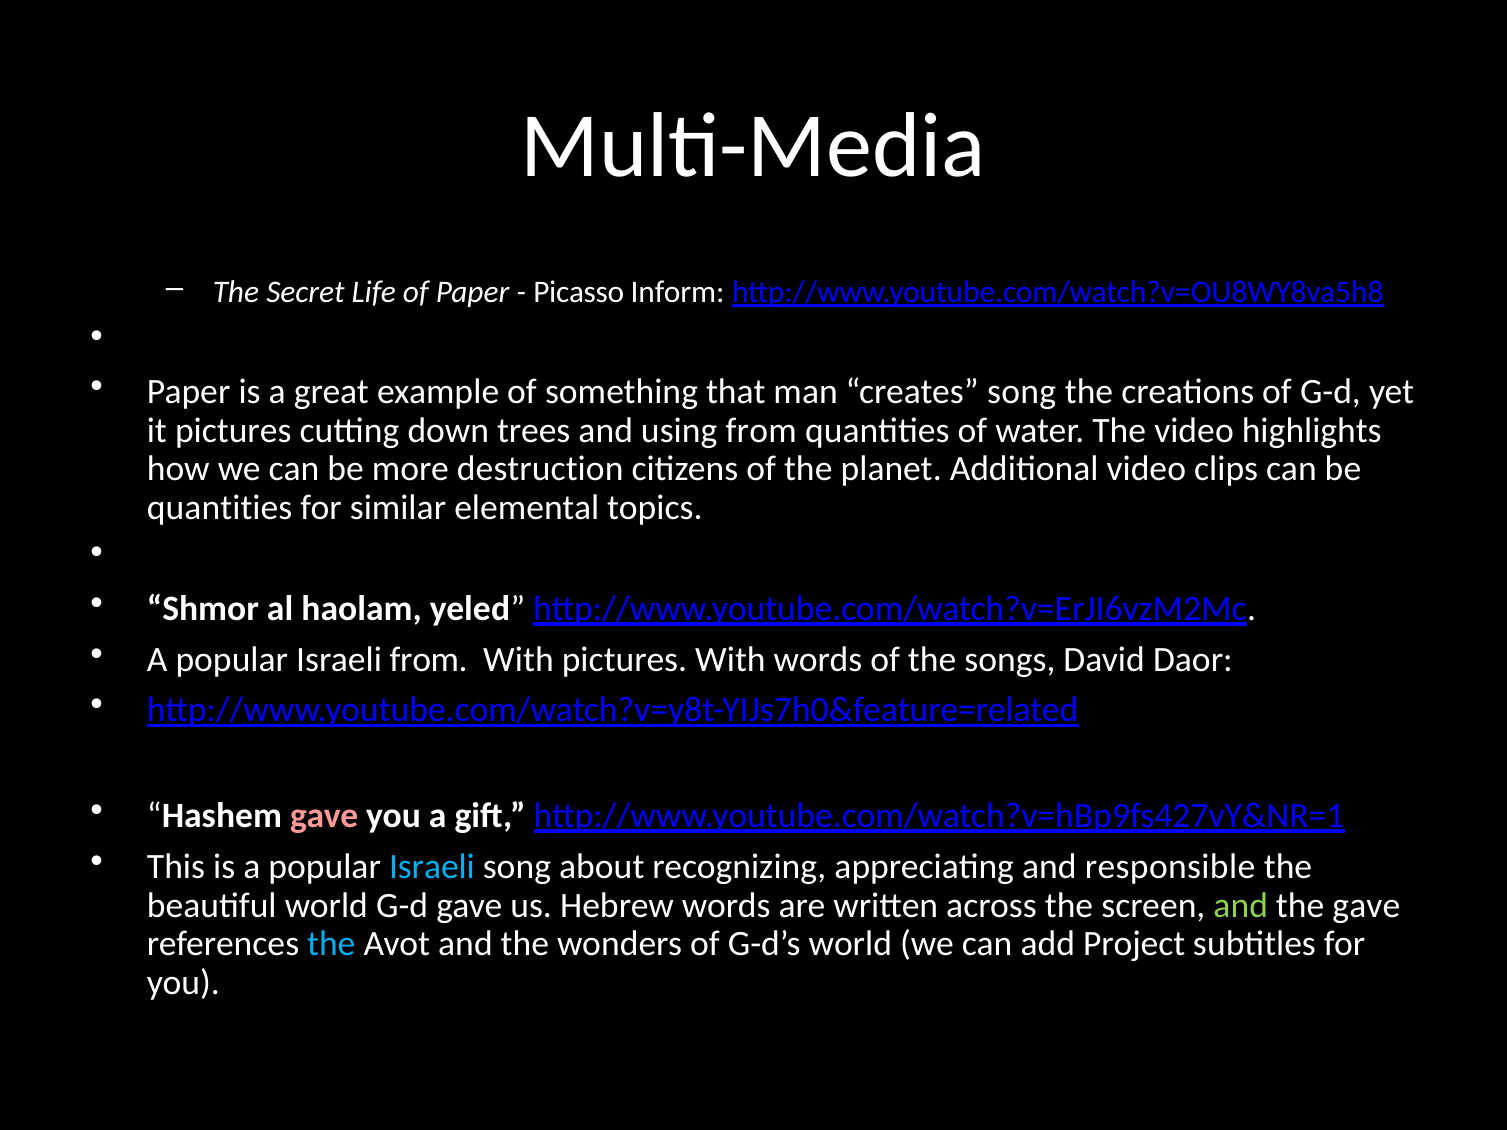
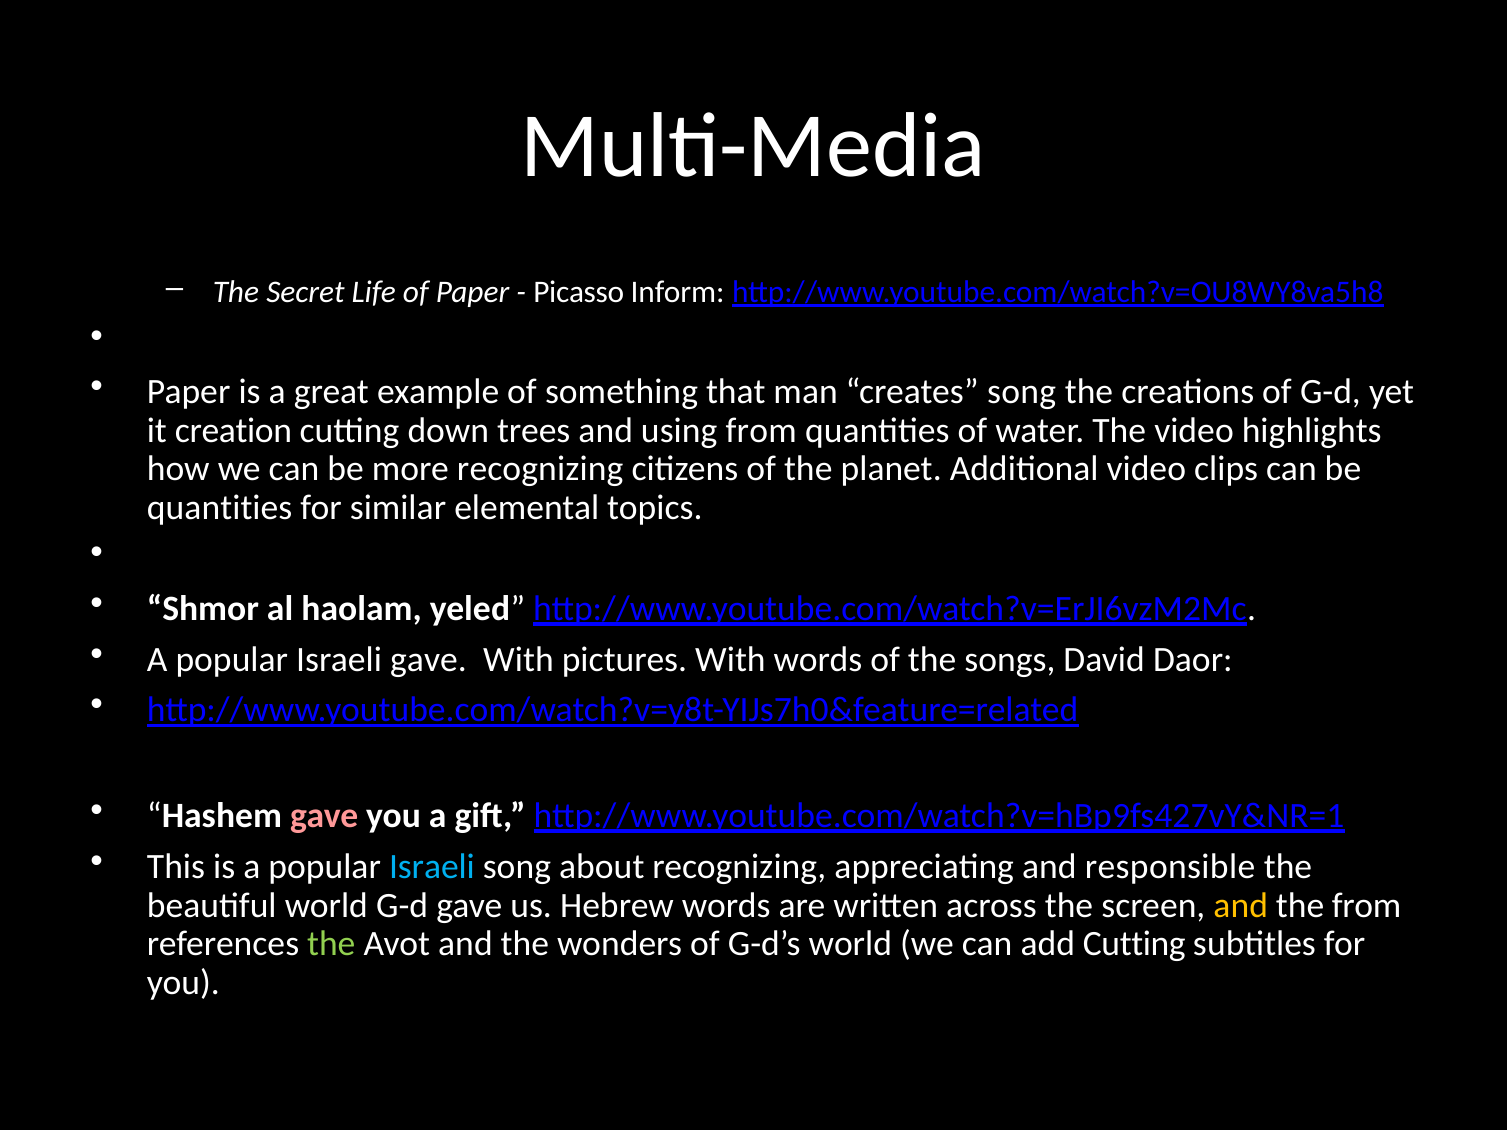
it pictures: pictures -> creation (233, 431)
more destruction: destruction -> recognizing (540, 469)
Israeli from: from -> gave (428, 660)
and colour: light green -> yellow (1241, 906)
the gave: gave -> from (1367, 906)
the colour: light blue -> light green (331, 944)
add Project: Project -> Cutting (1134, 944)
